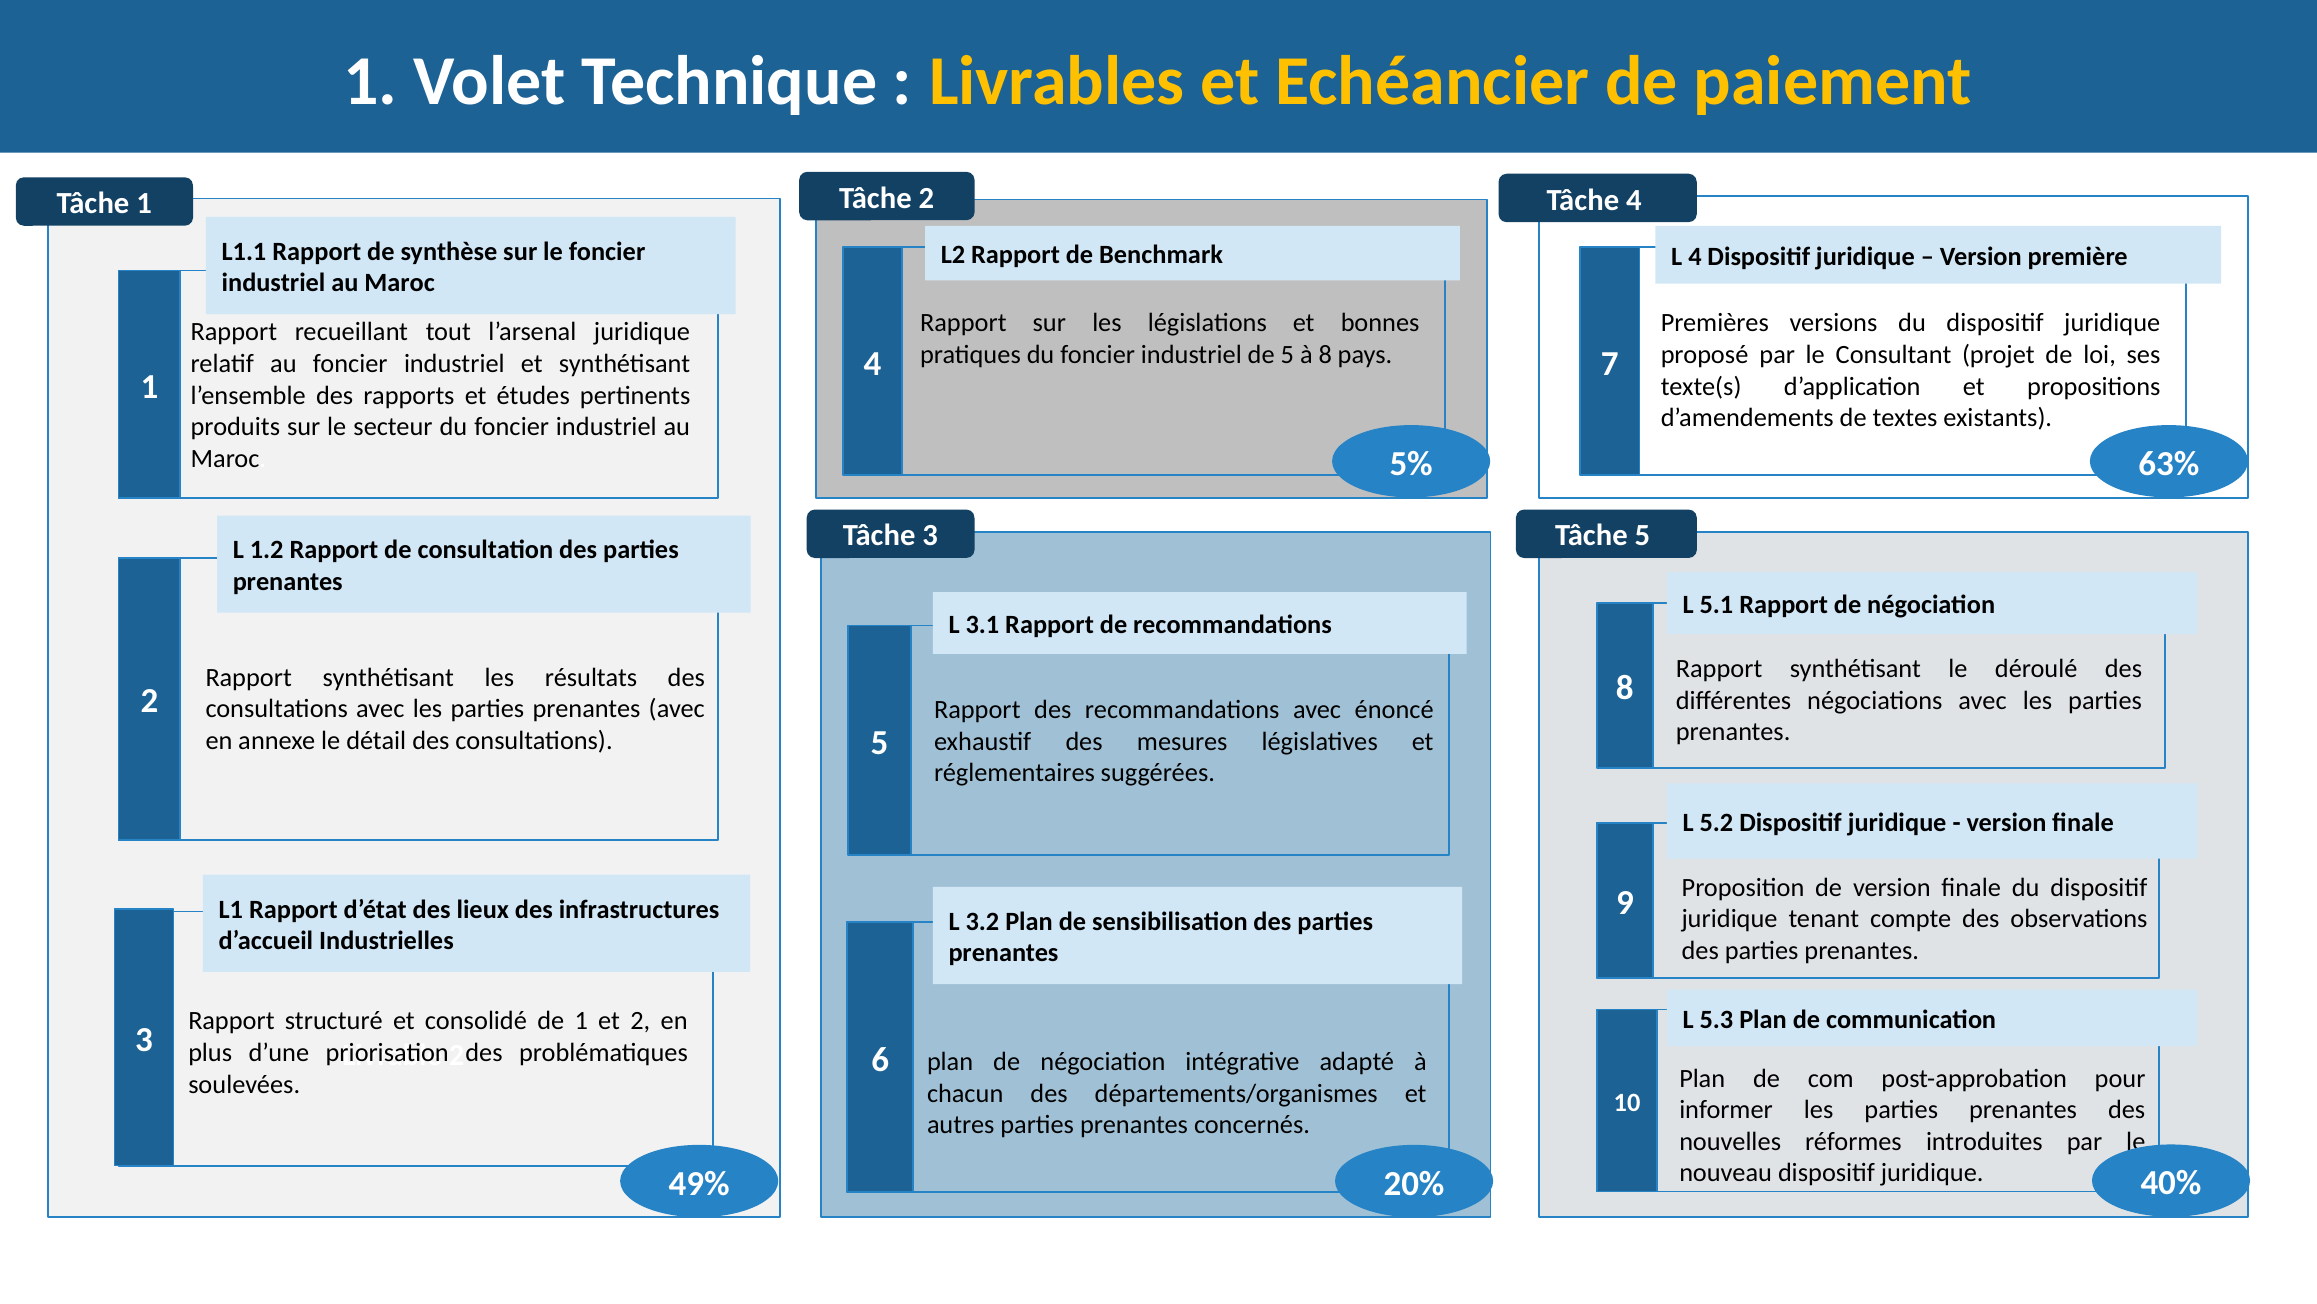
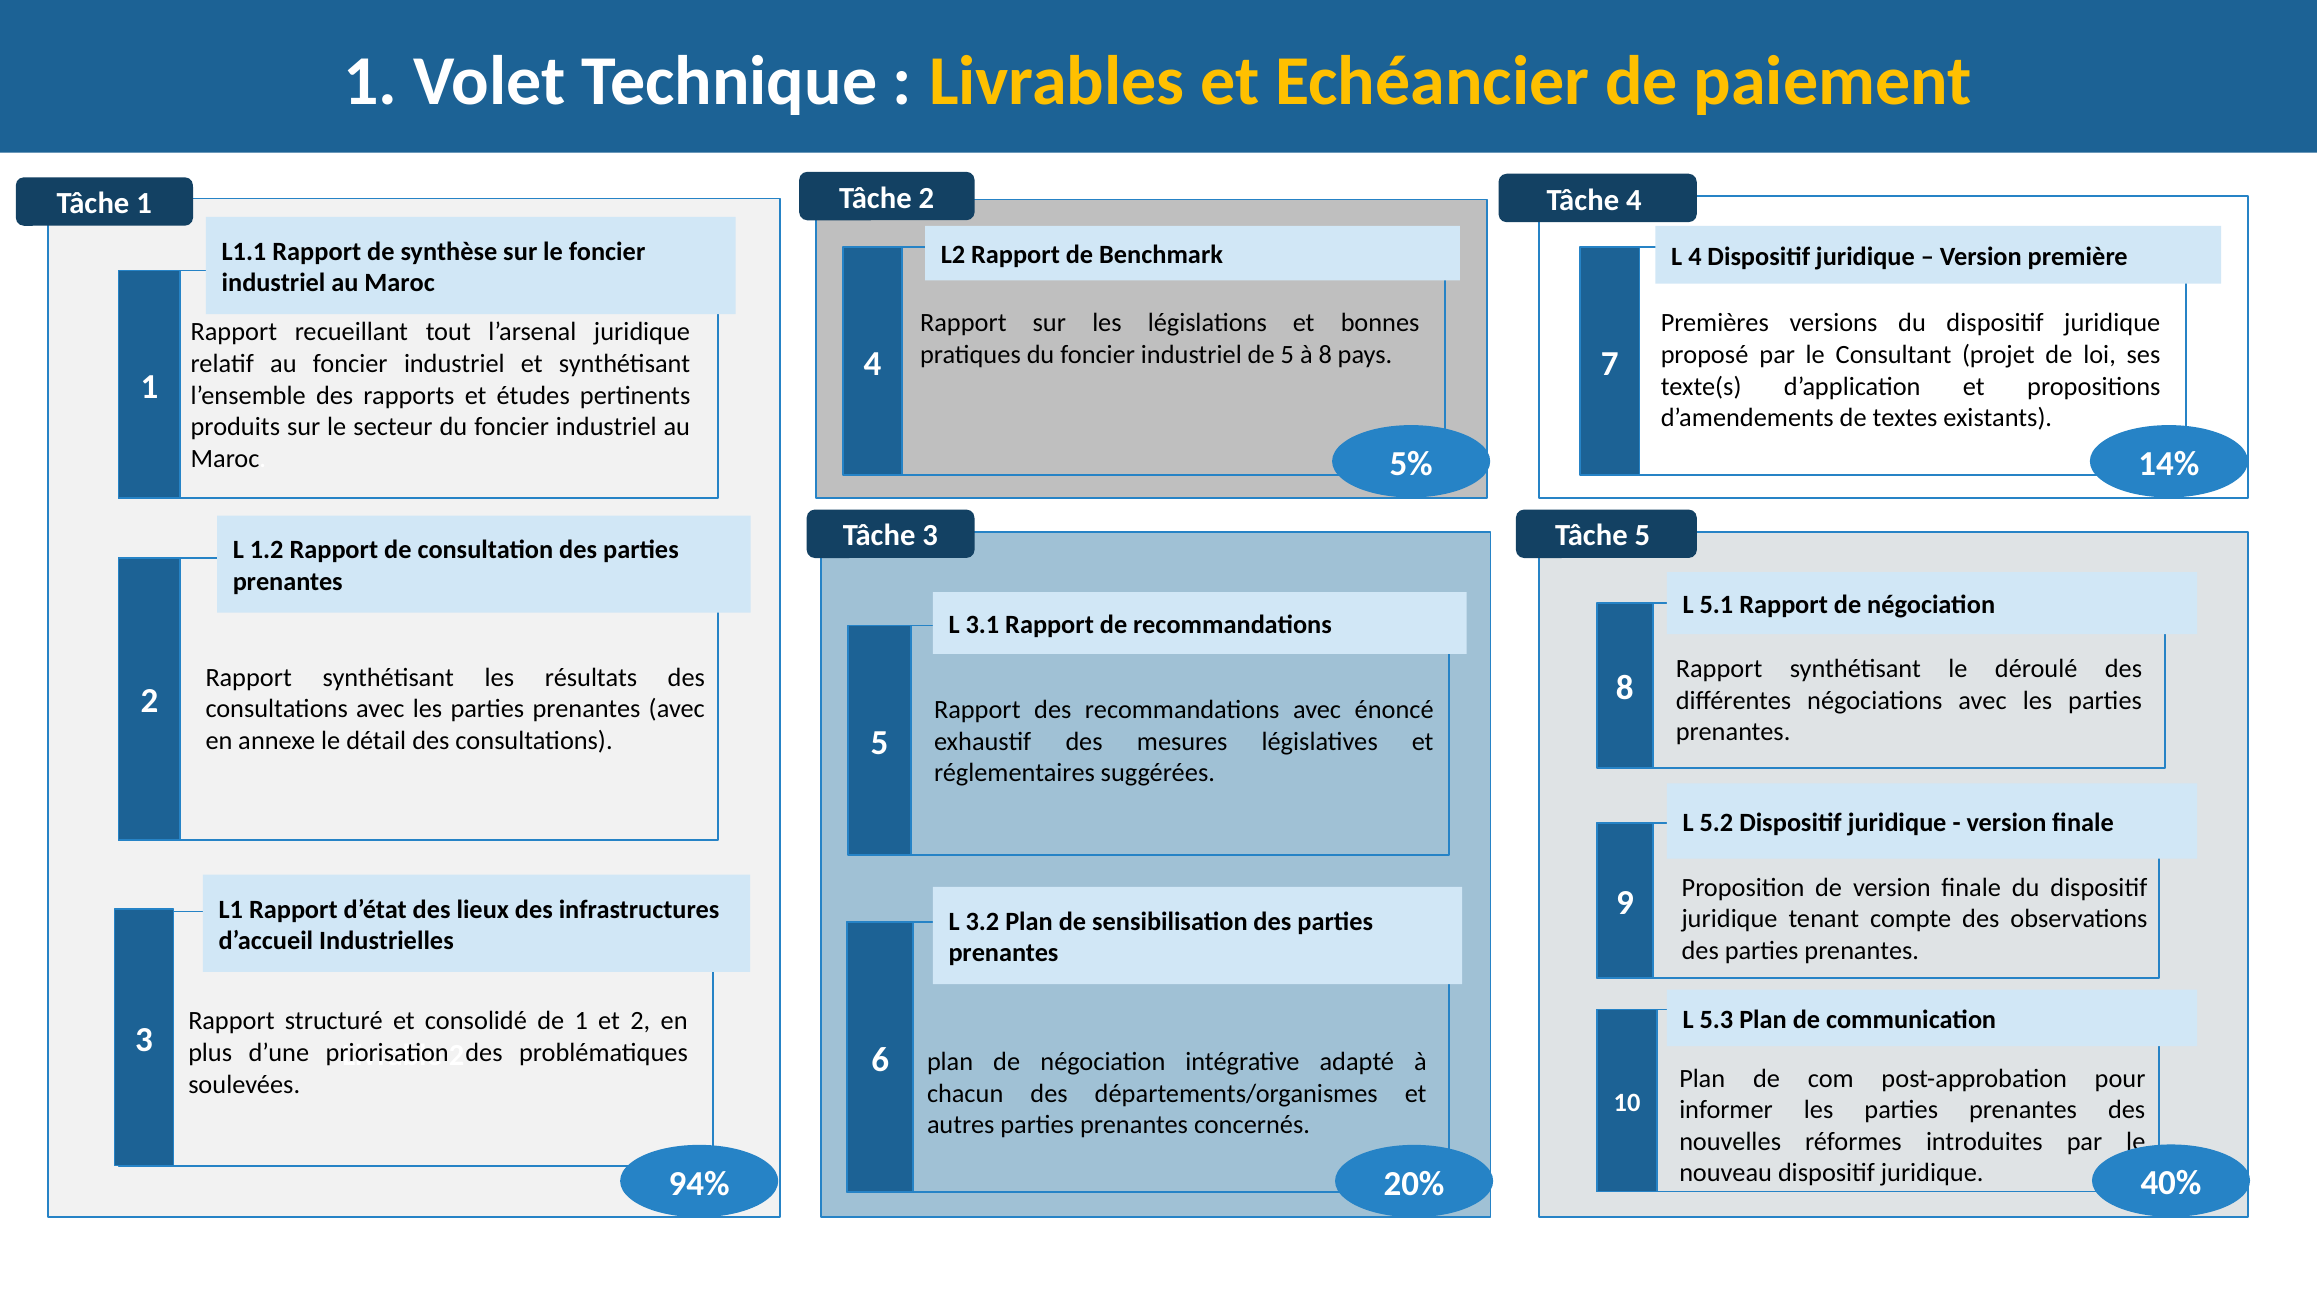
63%: 63% -> 14% (2169, 463)
49%: 49% -> 94% (699, 1183)
